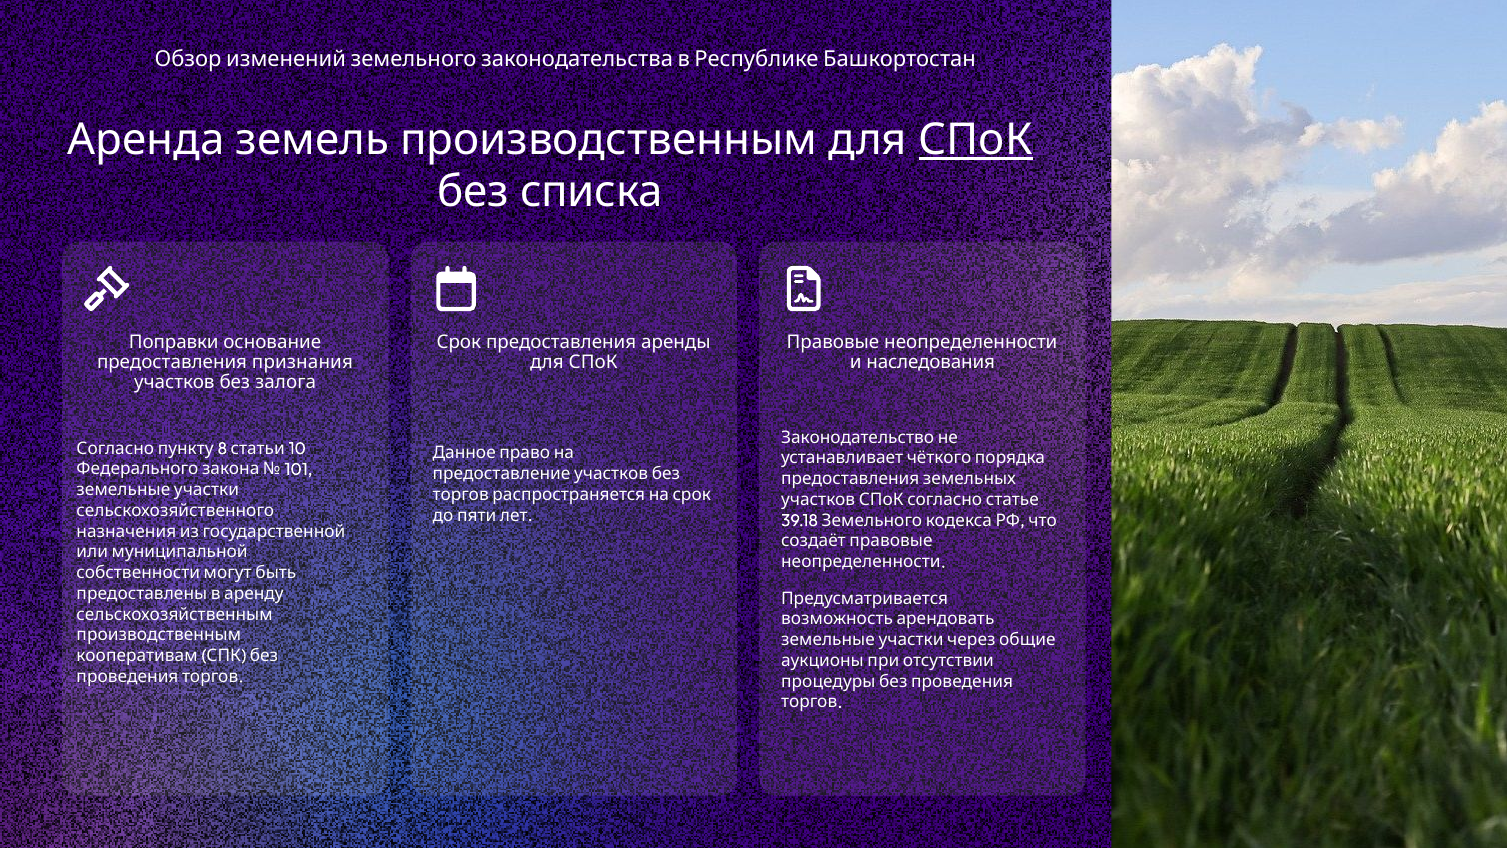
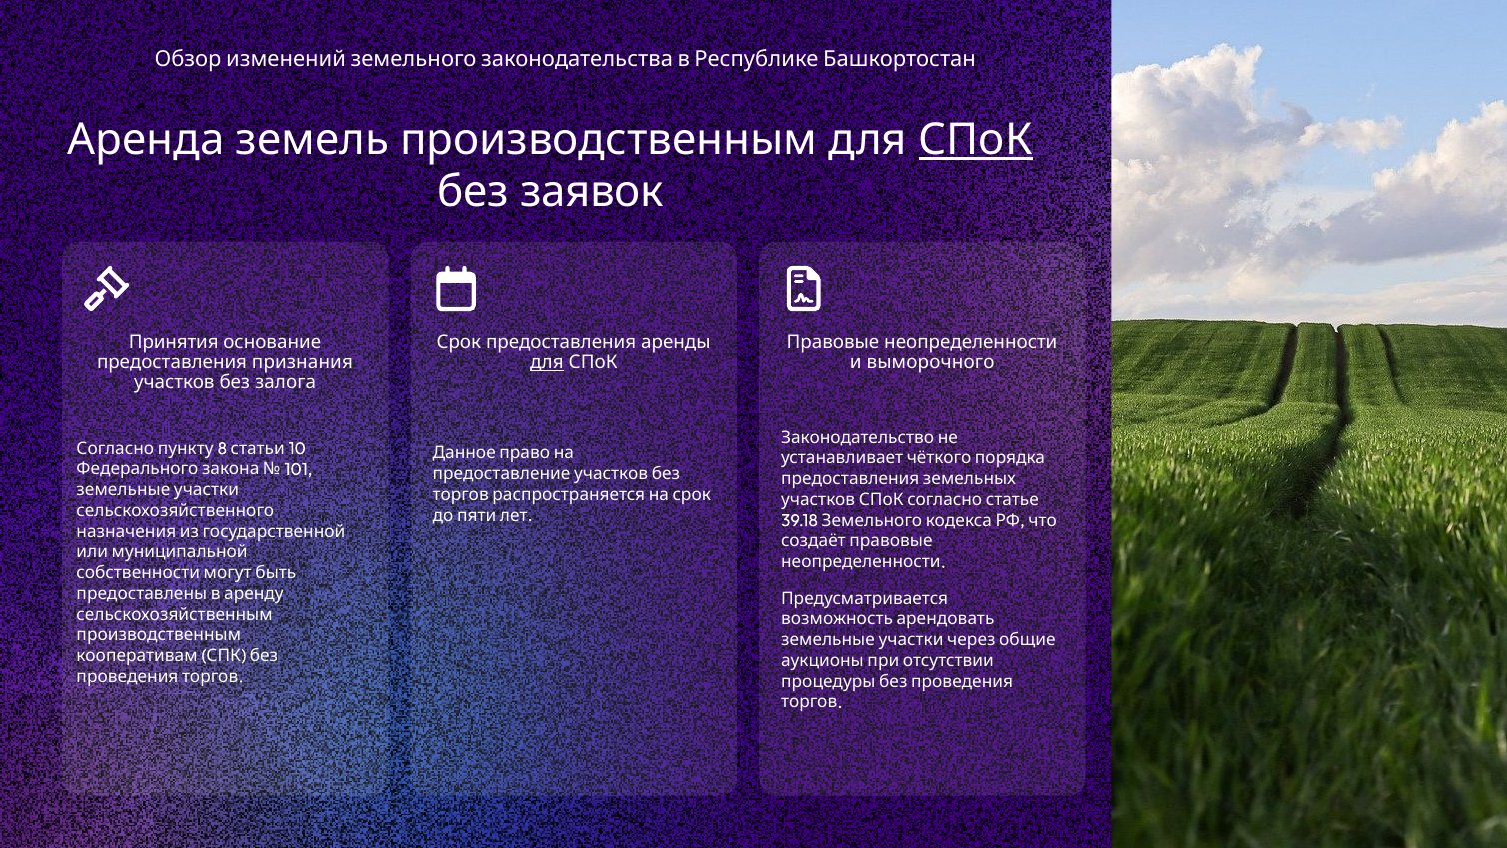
списка: списка -> заявок (592, 192)
Поправки: Поправки -> Принятия (174, 342)
для underline: none -> present (547, 362)
наследования: наследования -> выморочного (930, 362)
